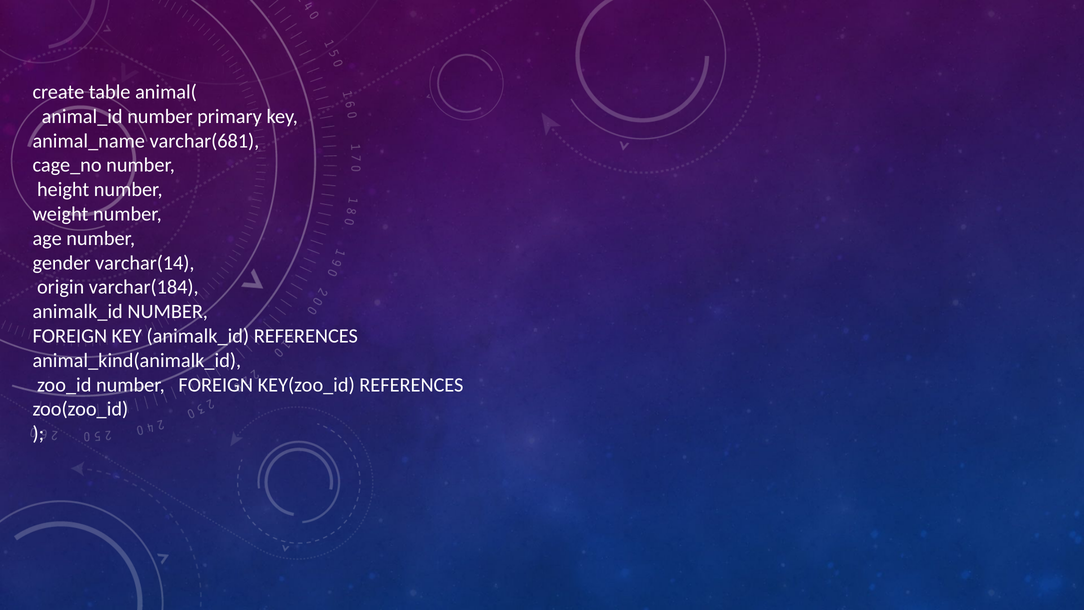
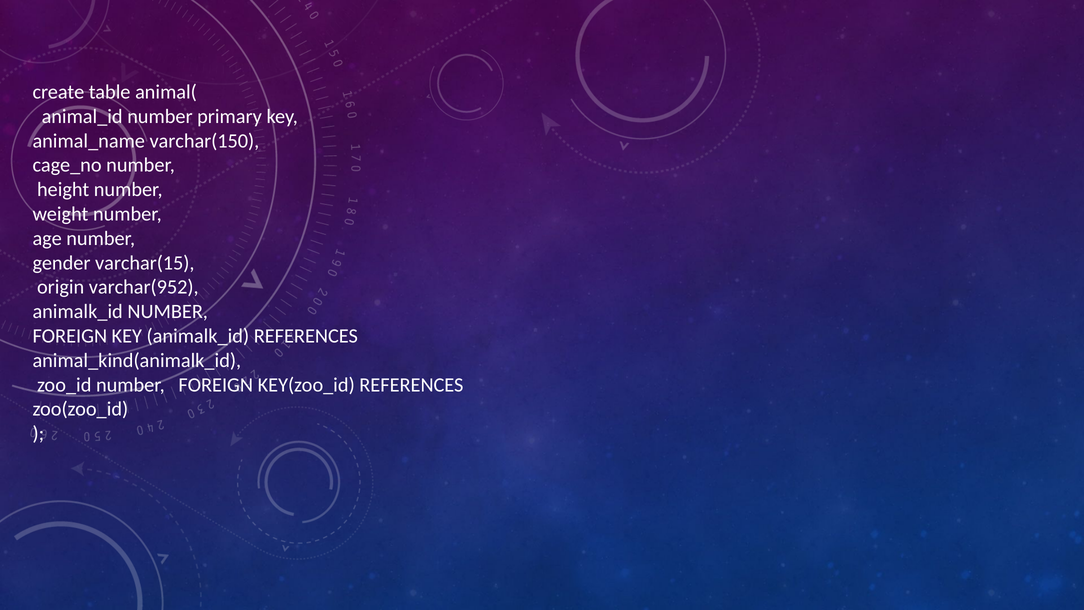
varchar(681: varchar(681 -> varchar(150 (204, 141)
varchar(14: varchar(14 -> varchar(15 (145, 263)
varchar(184: varchar(184 -> varchar(952 (144, 287)
